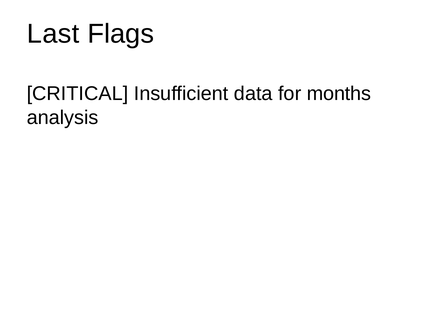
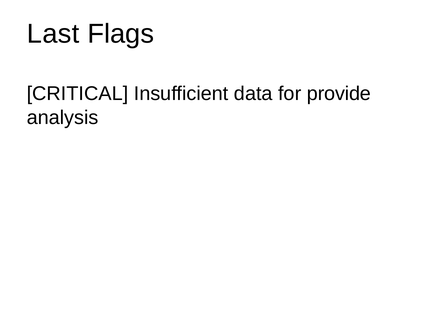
months: months -> provide (339, 94)
